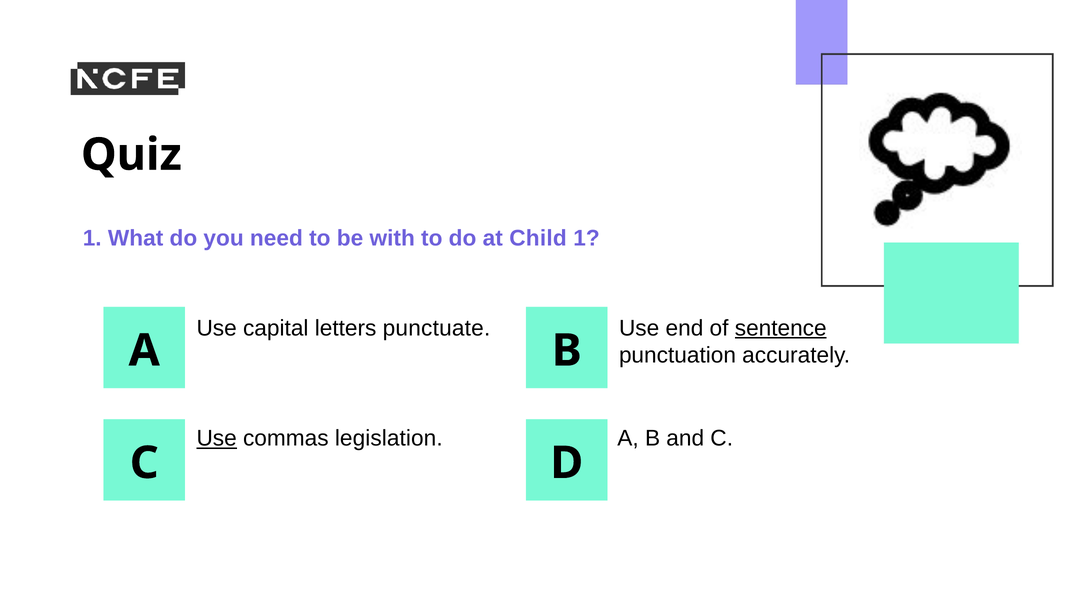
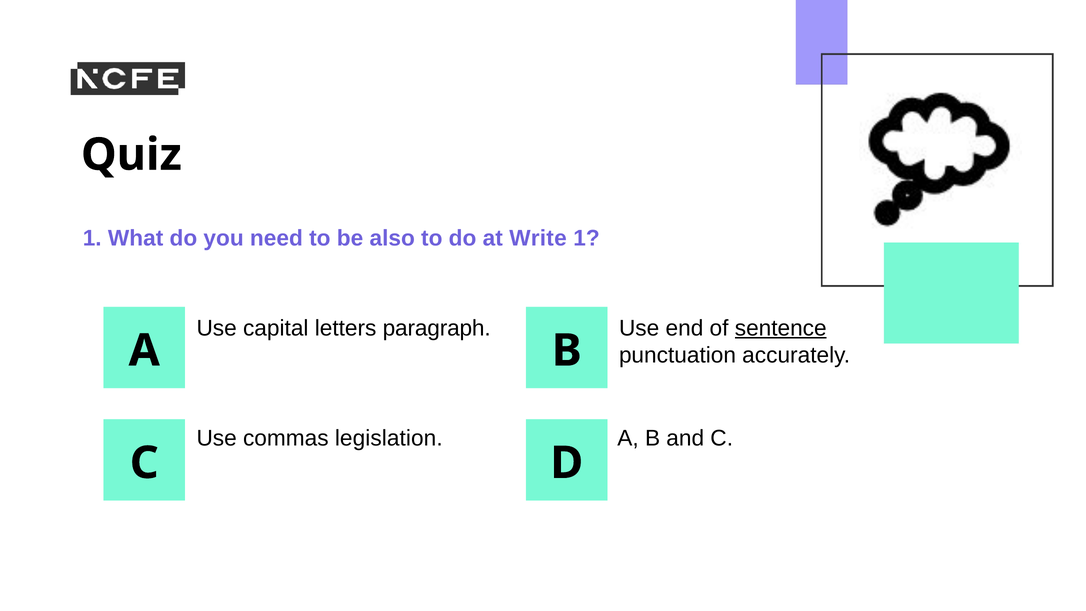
with: with -> also (392, 238)
Child: Child -> Write (538, 238)
punctuate: punctuate -> paragraph (437, 328)
Use underline: present -> none (217, 438)
